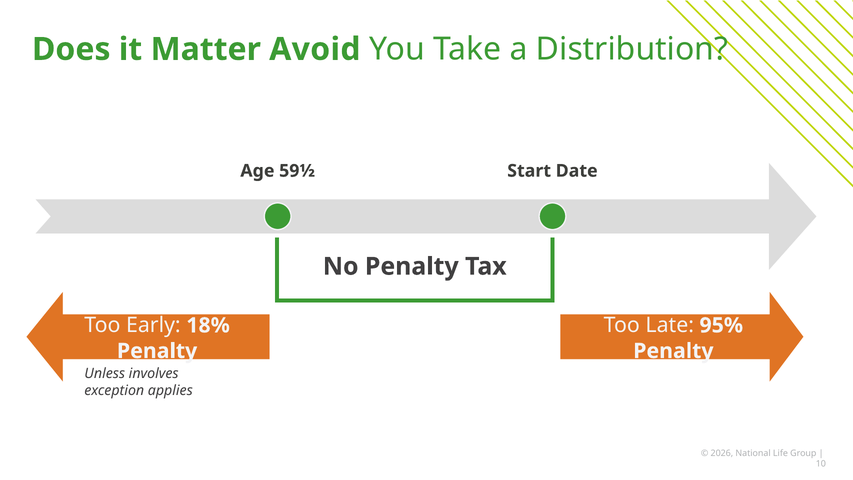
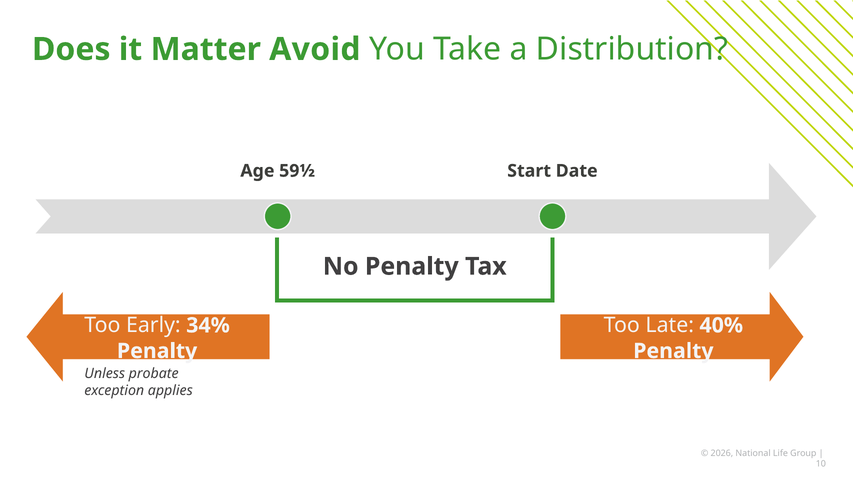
18%: 18% -> 34% (208, 325)
95%: 95% -> 40% (721, 325)
involves: involves -> probate (154, 374)
